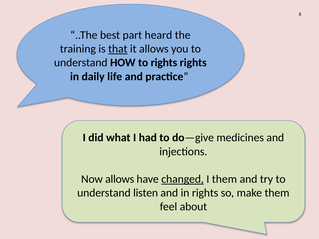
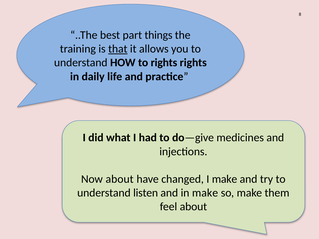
heard: heard -> things (159, 35)
Now allows: allows -> about (120, 179)
changed underline: present -> none (183, 179)
I them: them -> make (225, 179)
in rights: rights -> make (205, 193)
